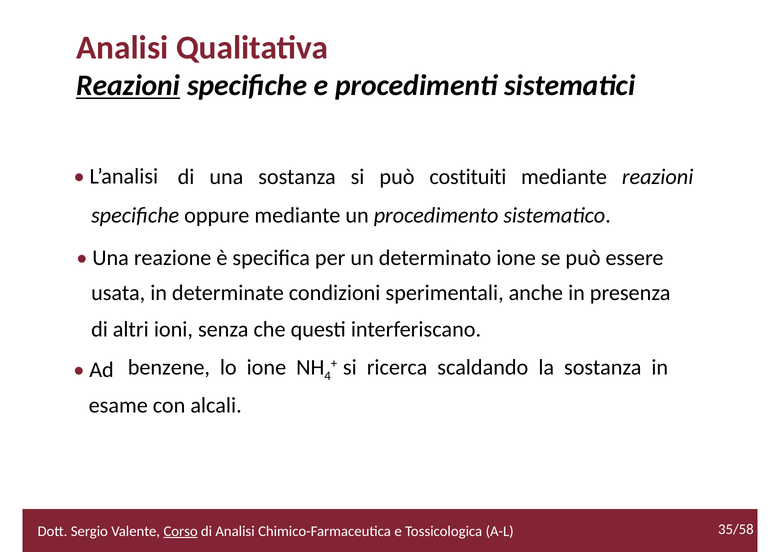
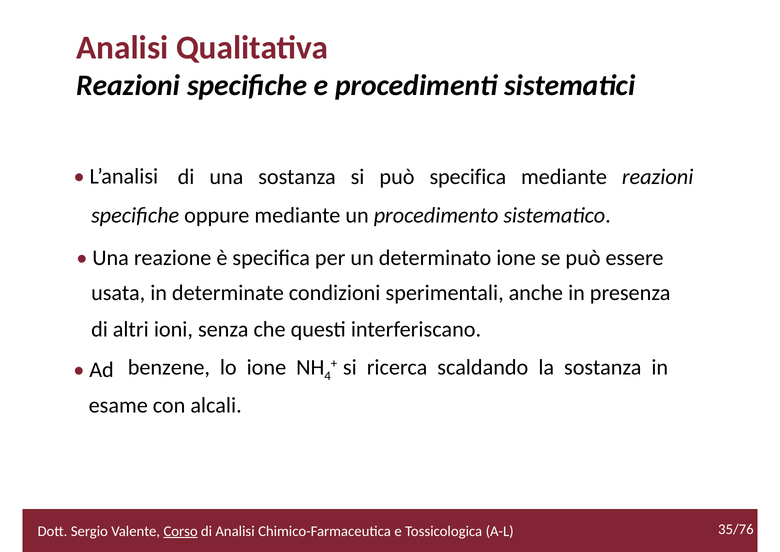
Reazioni underline: present -> none (128, 85)
può costituiti: costituiti -> specifica (468, 177)
35/58: 35/58 -> 35/76 (736, 529)
